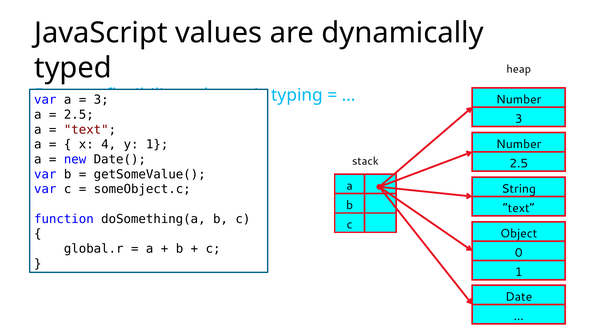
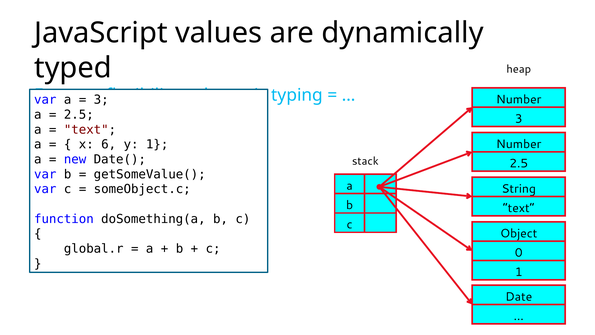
4: 4 -> 6 (109, 144)
